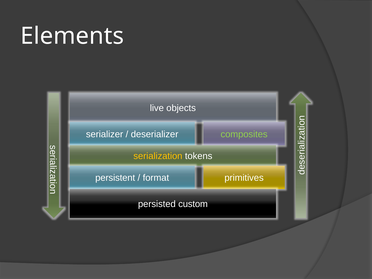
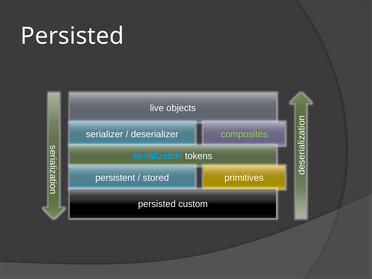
Elements: Elements -> Persisted (72, 36)
serialization colour: yellow -> light blue (158, 156)
format: format -> stored (156, 178)
